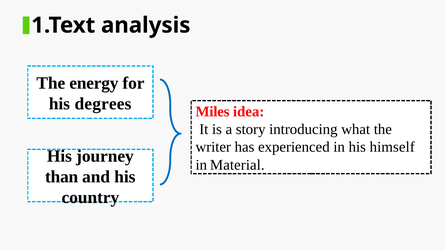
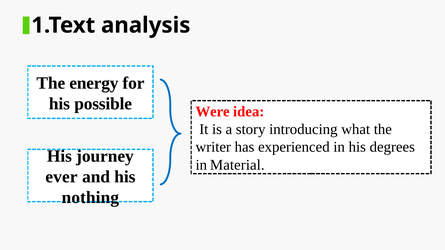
degrees: degrees -> possible (103, 104)
Miles: Miles -> Were (213, 112)
himself: himself -> degrees (392, 147)
than: than -> ever (61, 177)
country: country -> nothing (90, 198)
